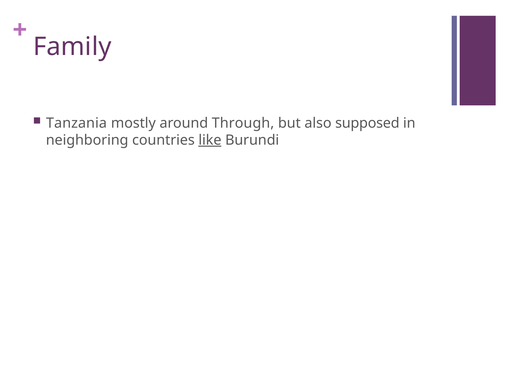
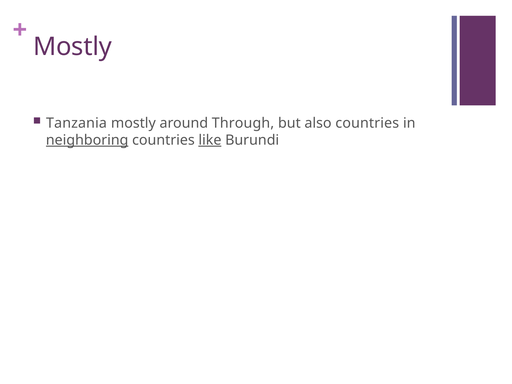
Family: Family -> Mostly (72, 47)
also supposed: supposed -> countries (367, 123)
neighboring underline: none -> present (87, 140)
